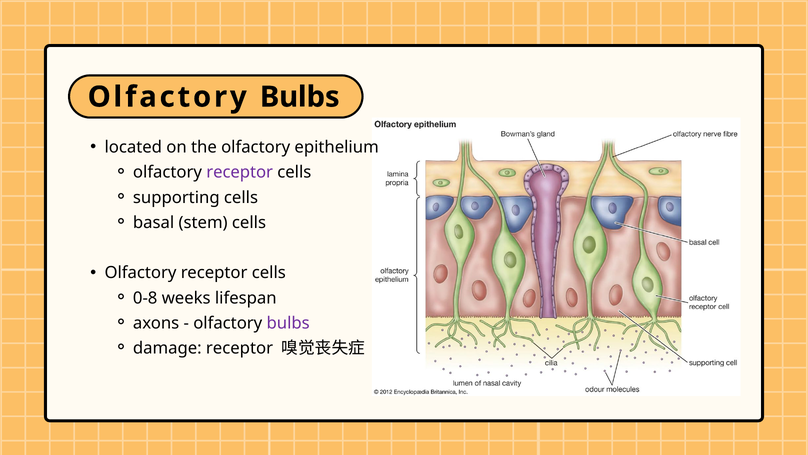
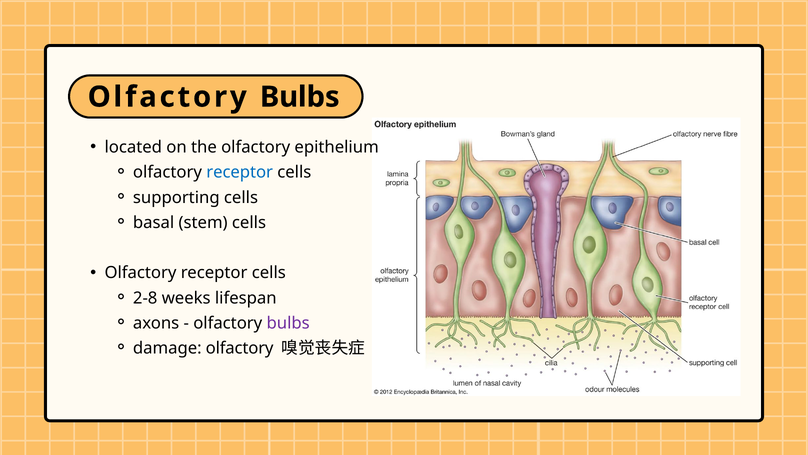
receptor colour: purple -> blue (240, 172)
0-8: 0-8 -> 2-8 (145, 298)
damage receptor: receptor -> olfactory (240, 348)
